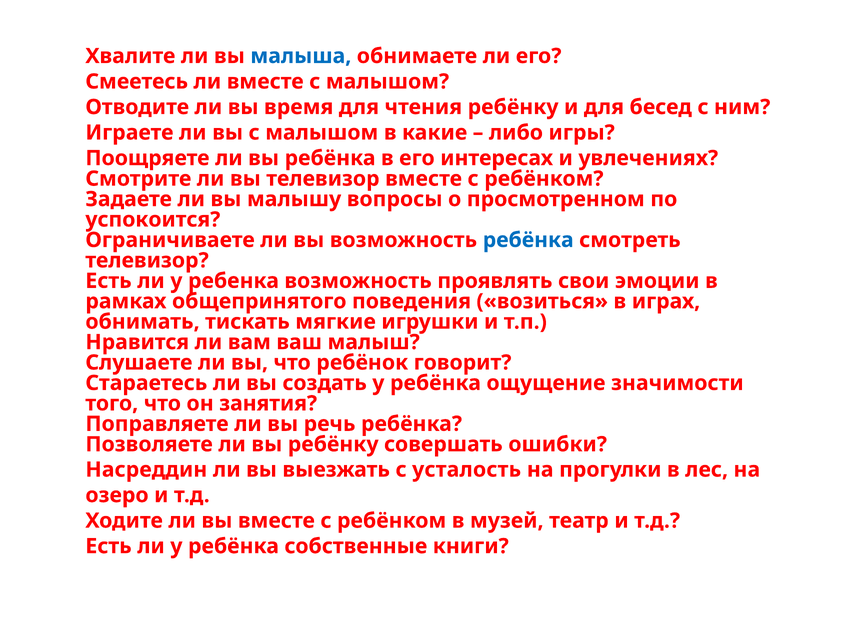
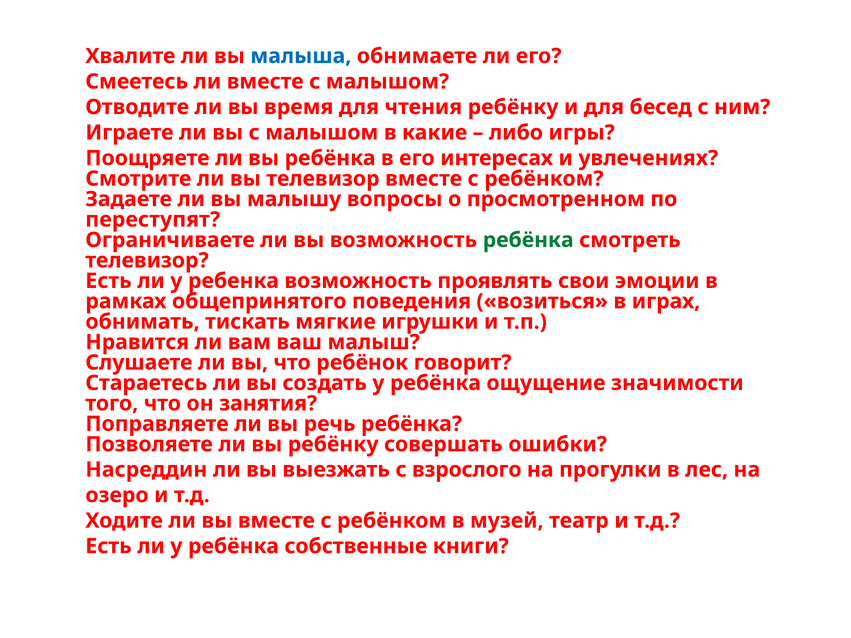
успокоится: успокоится -> переступят (153, 220)
ребёнка colour: blue -> green (528, 240)
усталость: усталость -> взрослого (467, 470)
